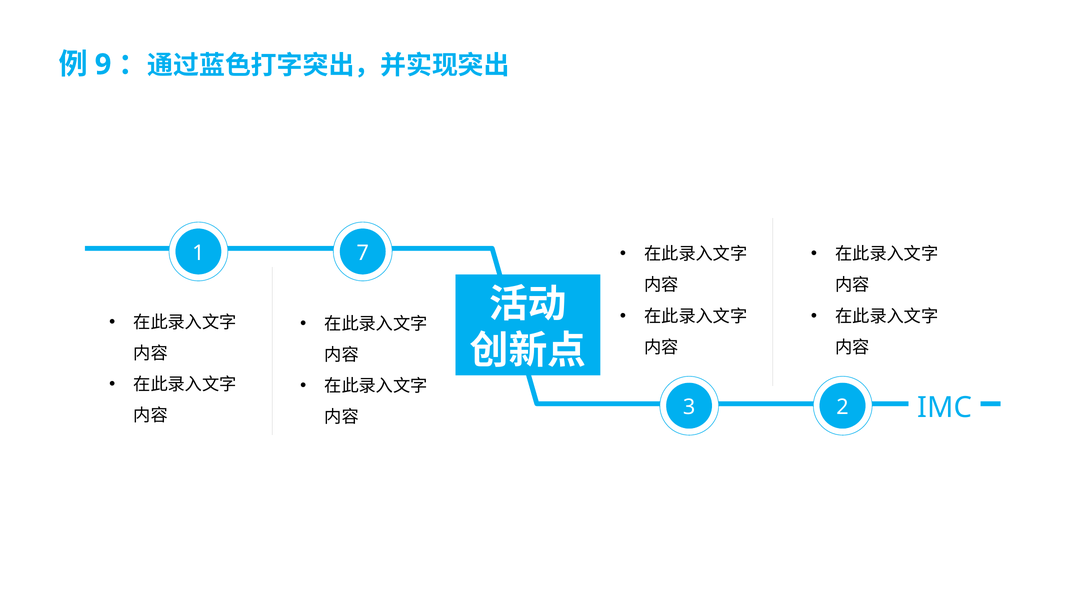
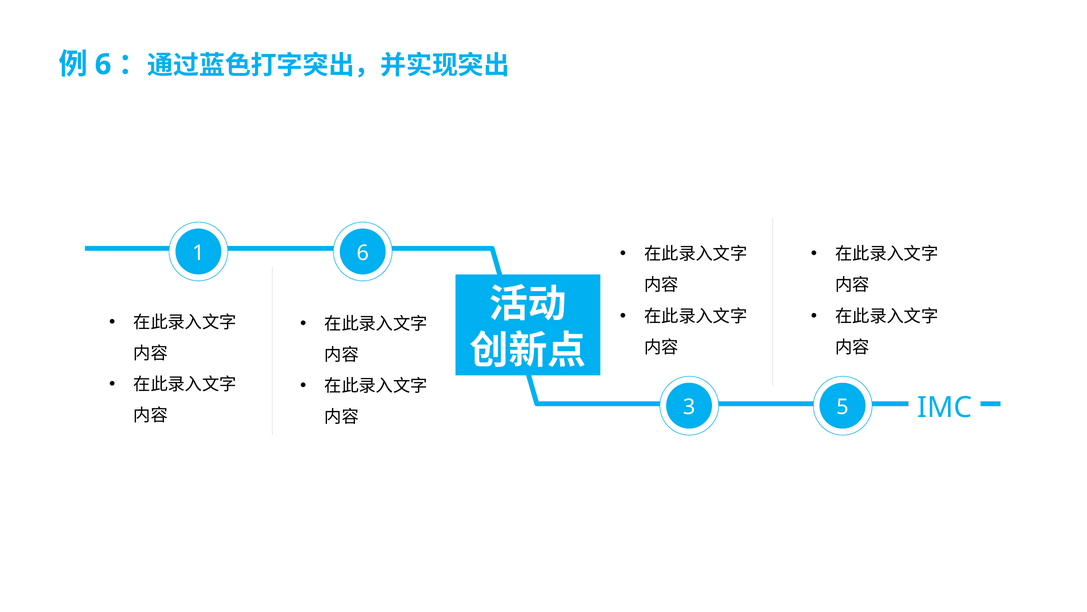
9: 9 -> 6 (103, 64)
1 7: 7 -> 6 (363, 253)
2: 2 -> 5 (843, 407)
